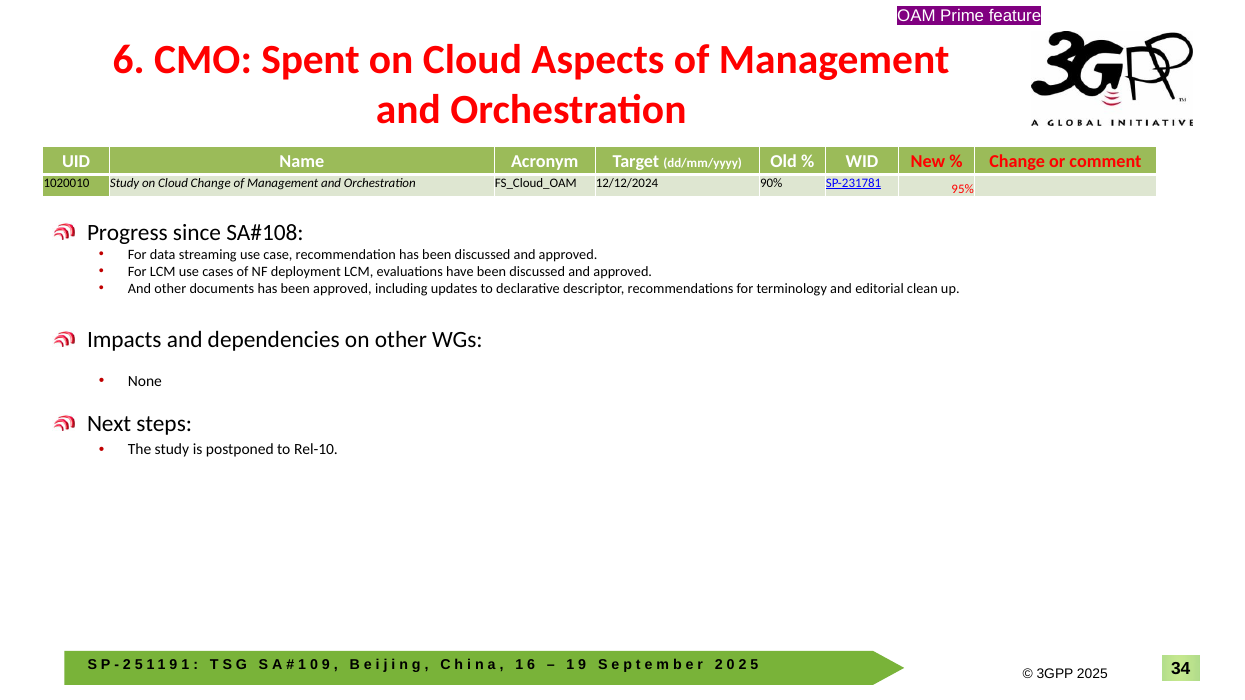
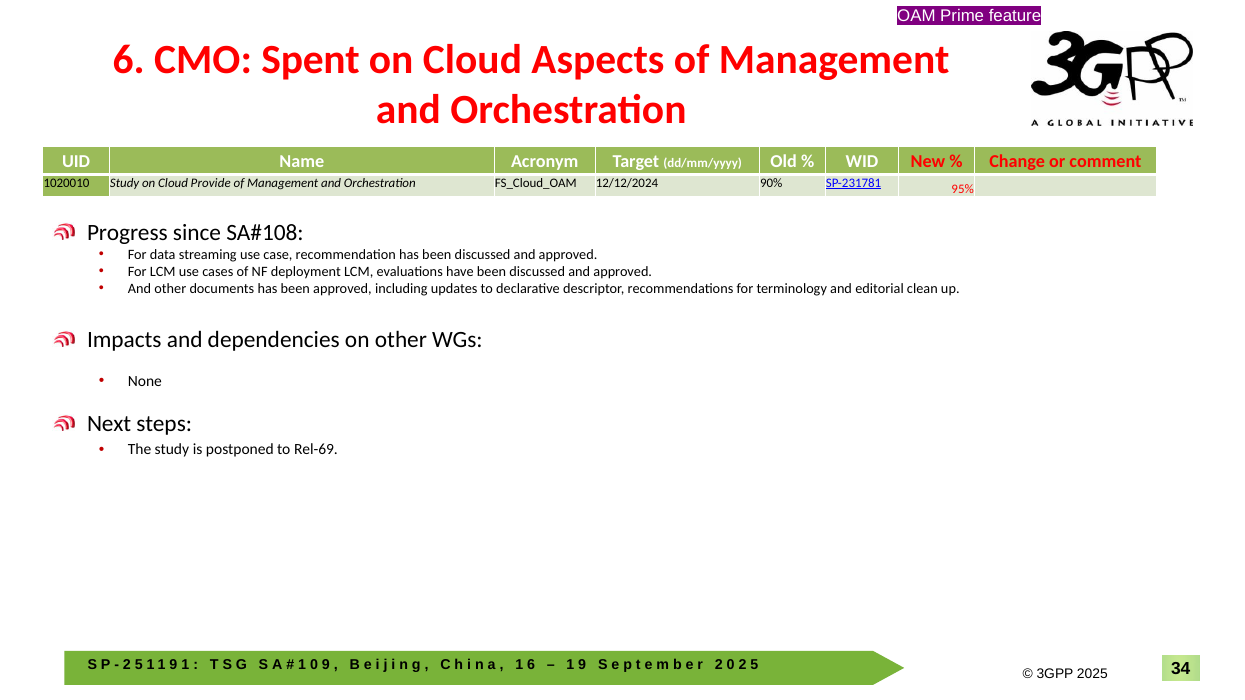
Cloud Change: Change -> Provide (211, 183)
Rel-10: Rel-10 -> Rel-69 (316, 450)
